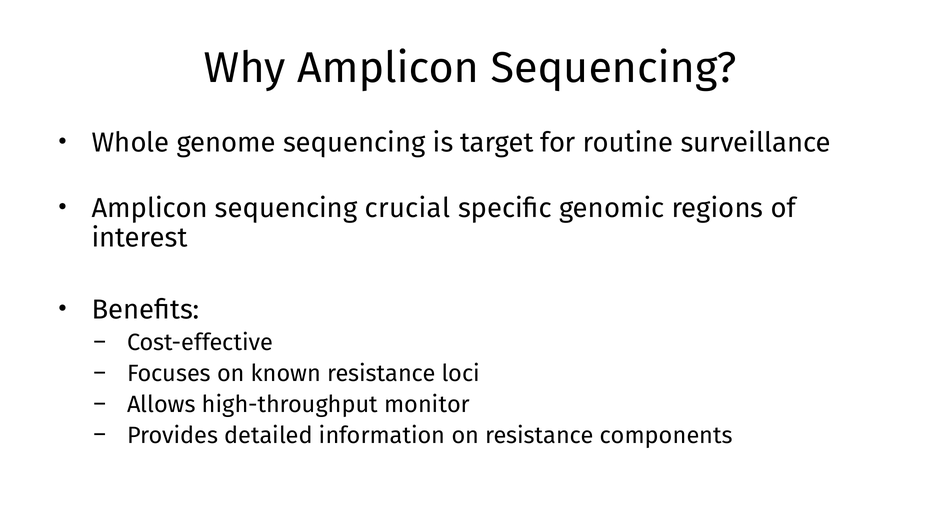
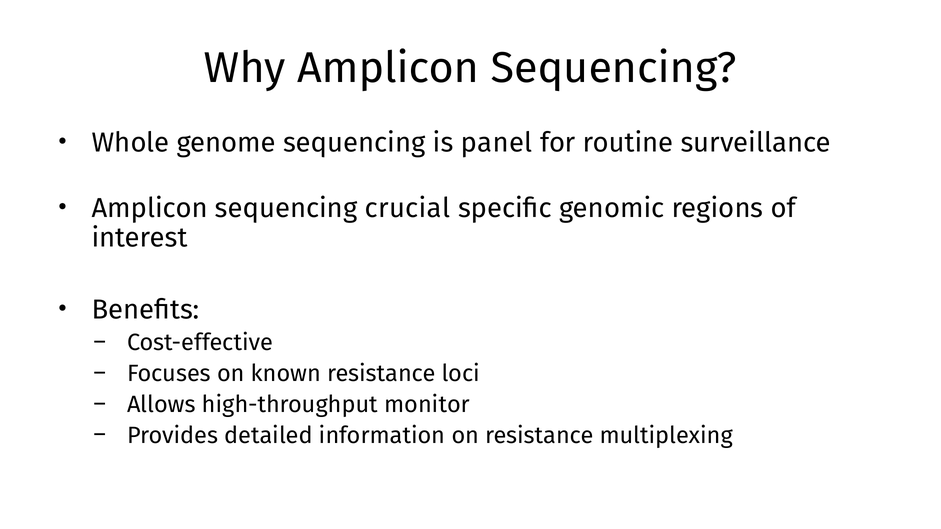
target: target -> panel (497, 143)
components: components -> multiplexing (666, 436)
